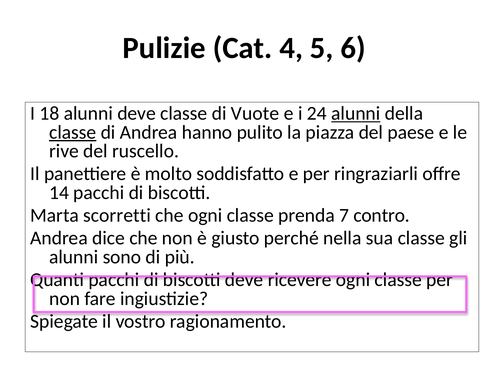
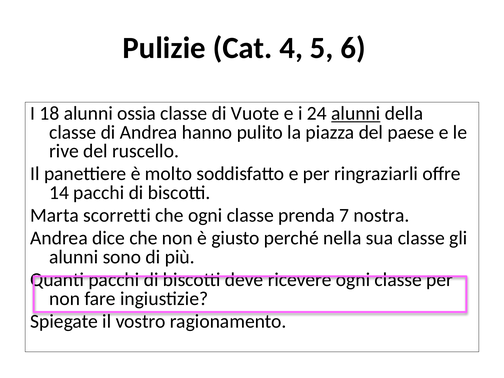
alunni deve: deve -> ossia (137, 113)
classe underline: present -> none (73, 132)
contro: contro -> nostra (381, 215)
